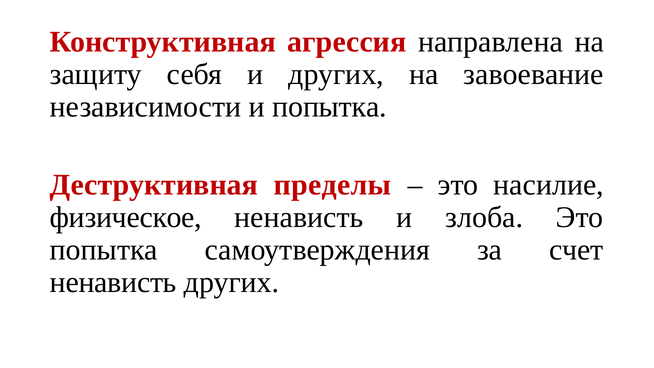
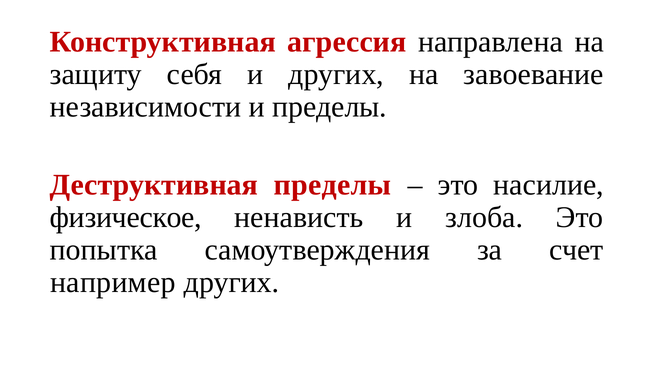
и попытка: попытка -> пределы (330, 107)
ненависть: ненависть -> например (113, 282)
